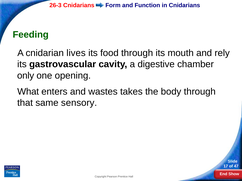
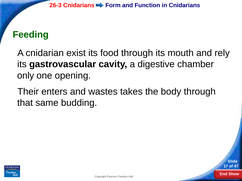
lives: lives -> exist (76, 53)
What: What -> Their (28, 92)
sensory: sensory -> budding (79, 103)
